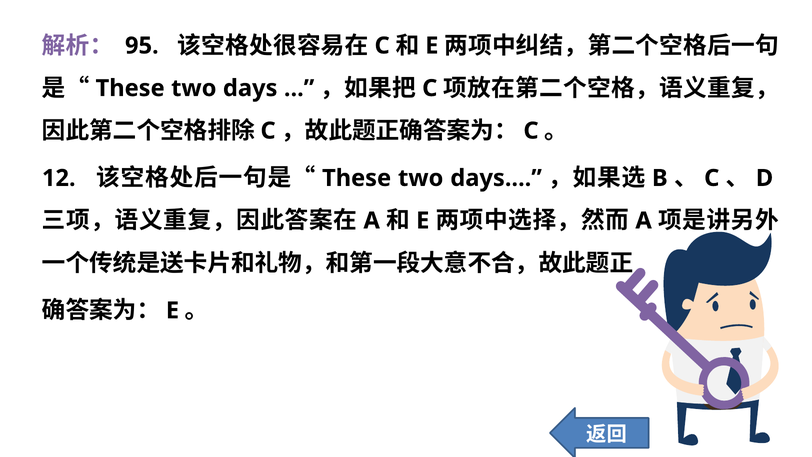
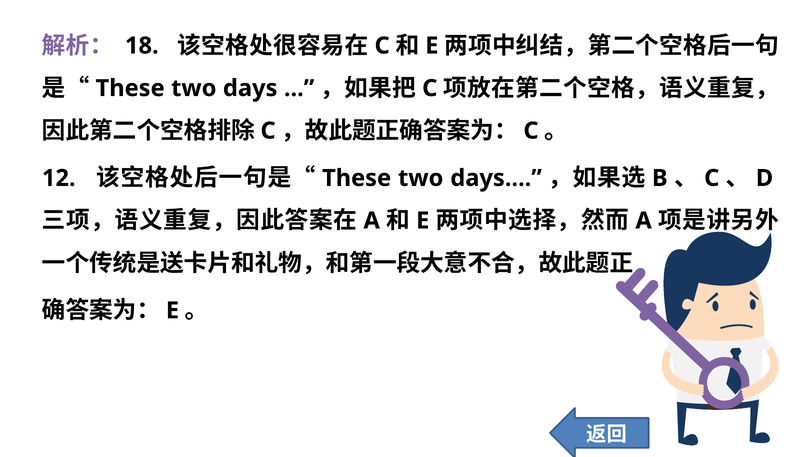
95: 95 -> 18 (142, 46)
